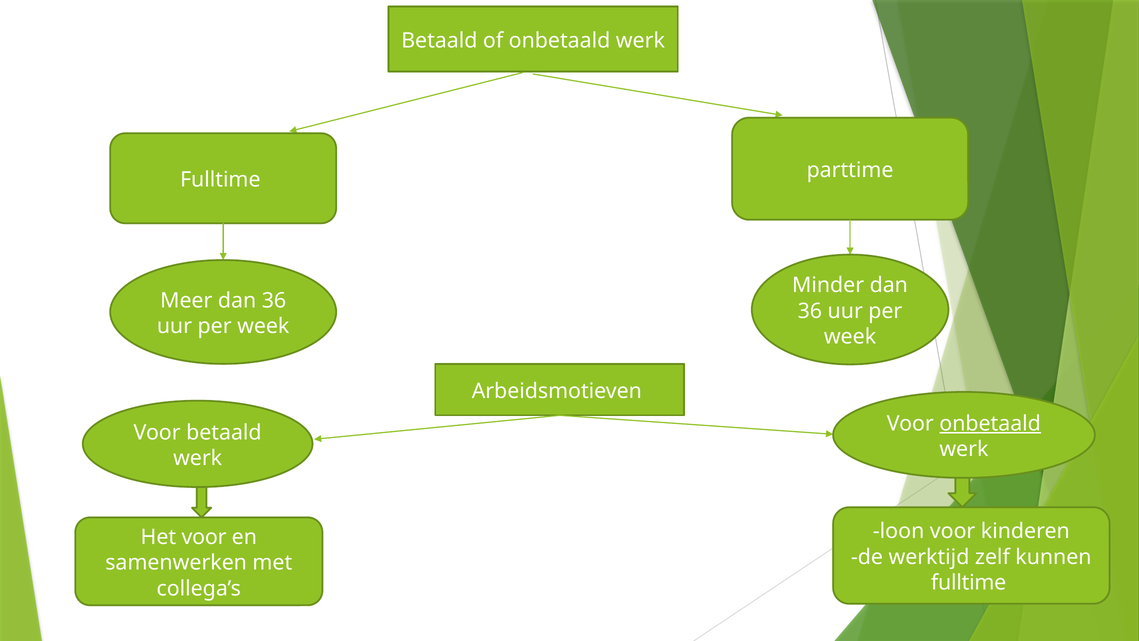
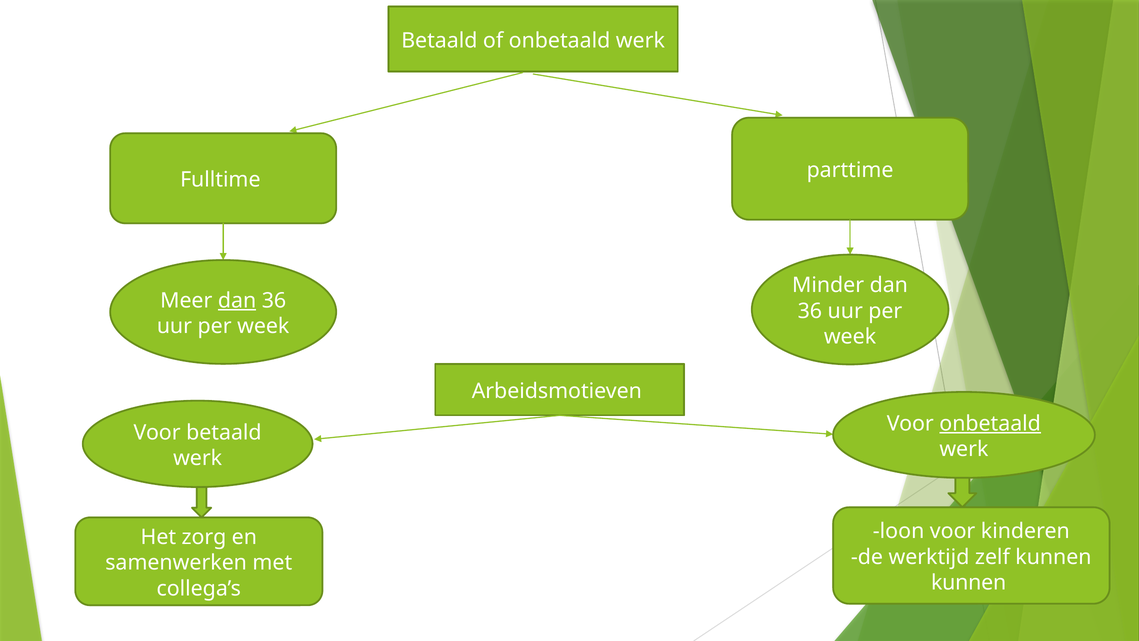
dan underline: none -> present (237, 300)
Het voor: voor -> zorg (204, 537)
fulltime: fulltime -> kunnen (969, 582)
